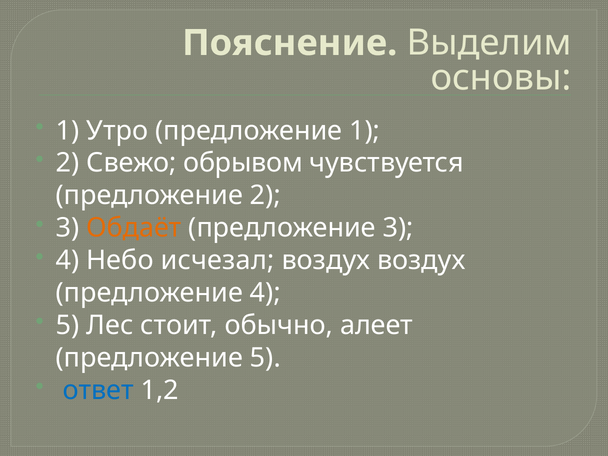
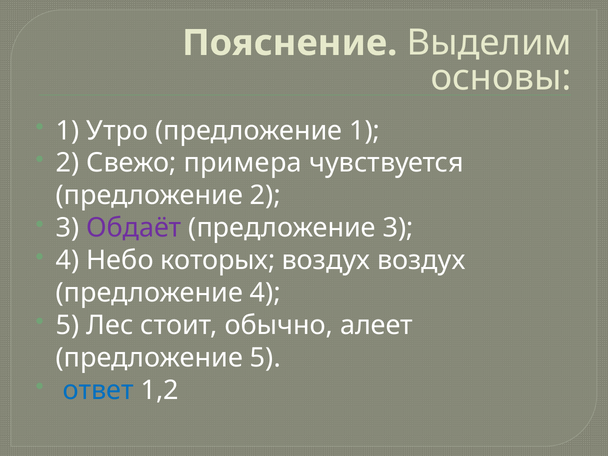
обрывом: обрывом -> примера (243, 163)
Обдаёт colour: orange -> purple (134, 228)
исчезал: исчезал -> которых (218, 260)
